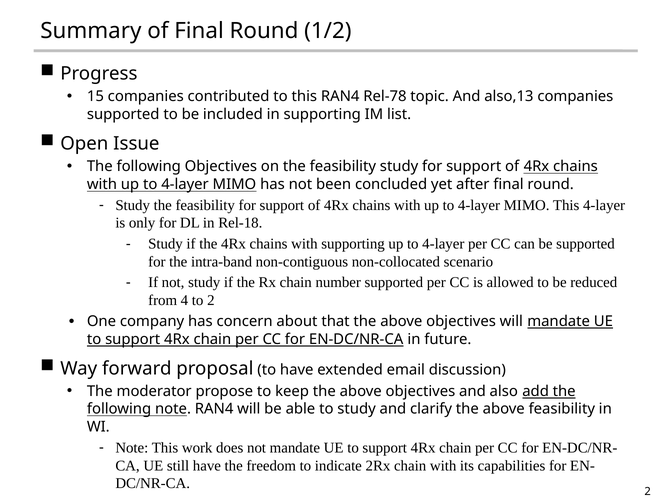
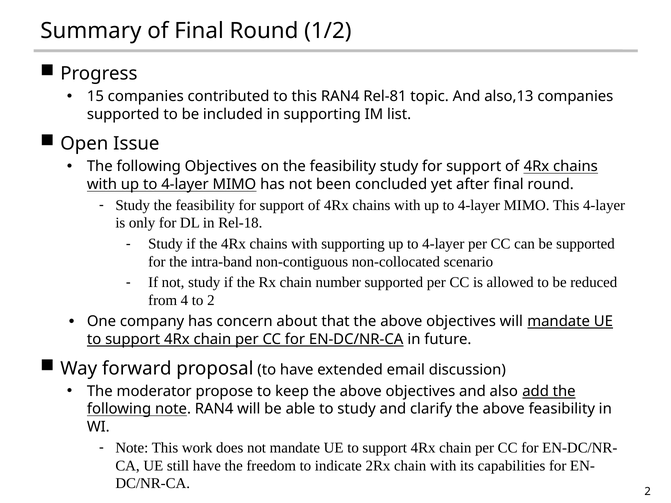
Rel-78: Rel-78 -> Rel-81 (385, 97)
